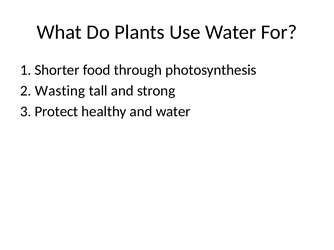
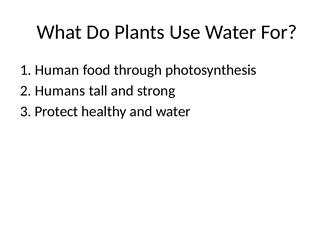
Shorter: Shorter -> Human (57, 70)
Wasting: Wasting -> Humans (60, 91)
